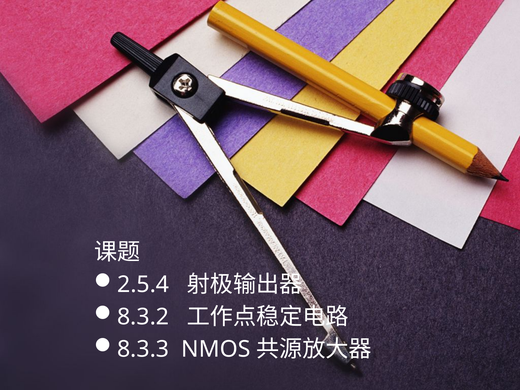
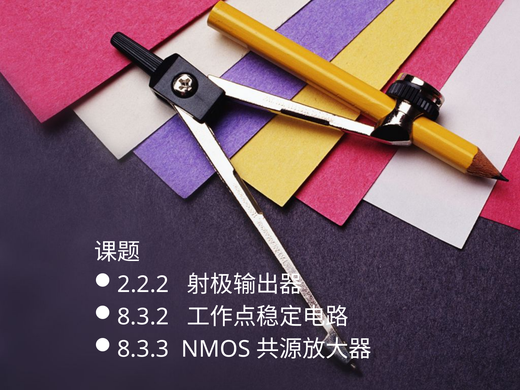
2.5.4: 2.5.4 -> 2.2.2 (143, 284)
